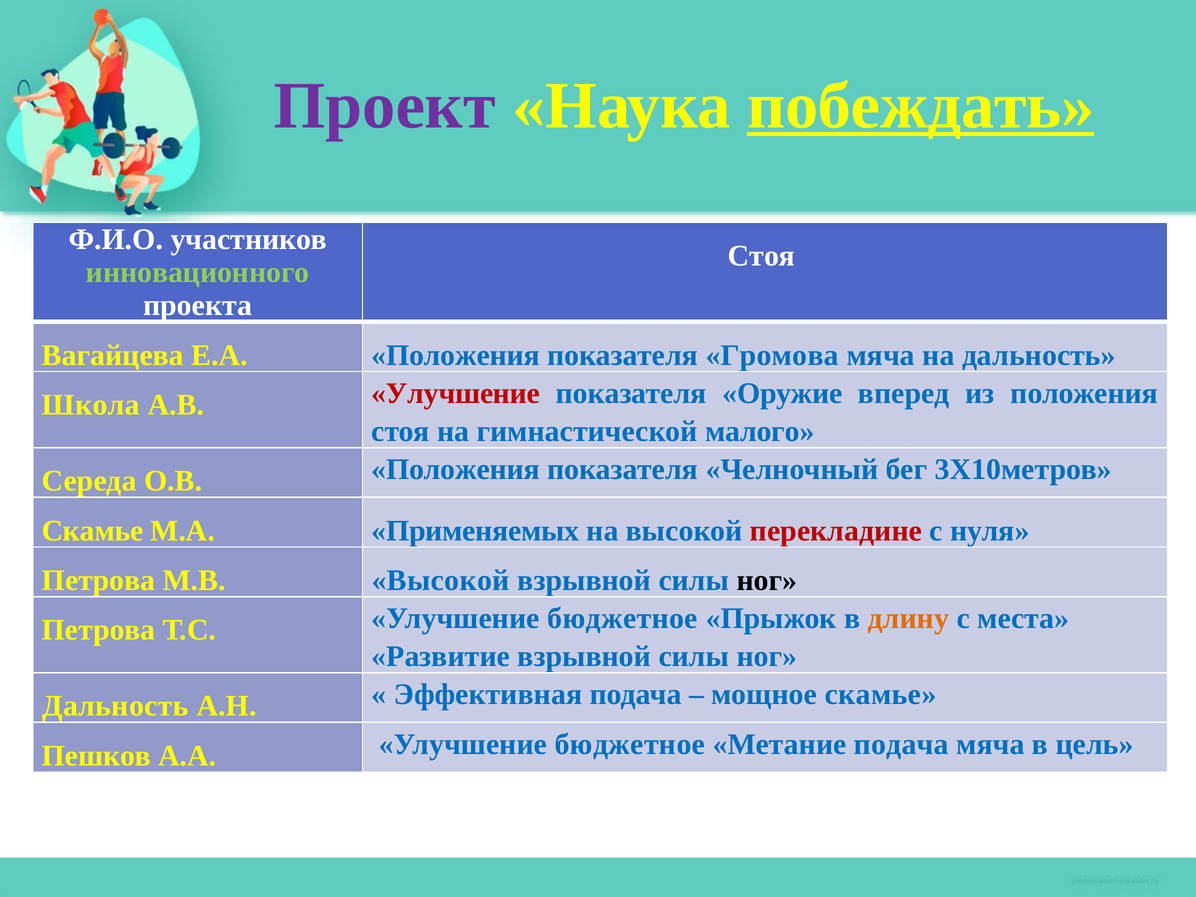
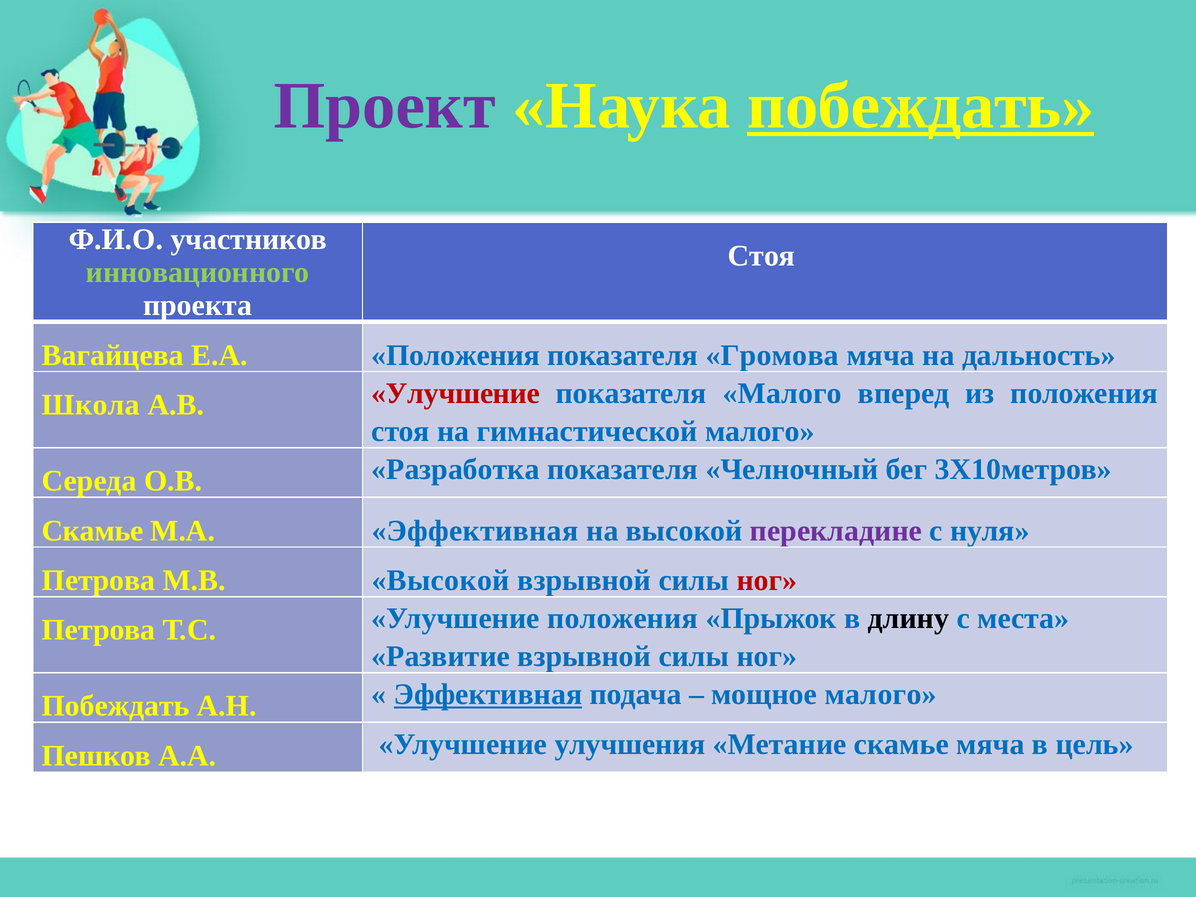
показателя Оружие: Оружие -> Малого (782, 393)
О.В Положения: Положения -> Разработка (456, 469)
М.А Применяемых: Применяемых -> Эффективная (475, 531)
перекладине colour: red -> purple (836, 531)
ног colour: black -> red (767, 580)
Т.С Улучшение бюджетное: бюджетное -> положения (623, 618)
длину colour: orange -> black (908, 618)
Дальность: Дальность -> Побеждать (116, 706)
Эффективная underline: none -> present (488, 695)
мощное скамье: скамье -> малого (881, 695)
А.А Улучшение бюджетное: бюджетное -> улучшения (630, 744)
Метание подача: подача -> скамье (901, 744)
